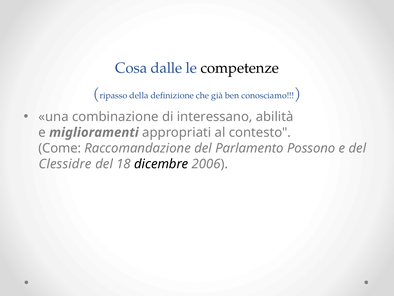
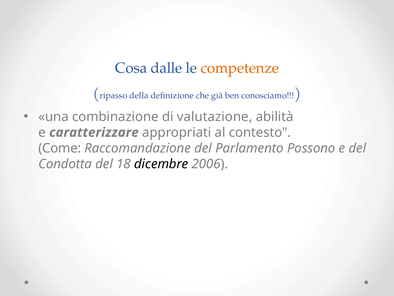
competenze colour: black -> orange (240, 68)
interessano: interessano -> valutazione (215, 116)
miglioramenti: miglioramenti -> caratterizzare (94, 132)
Clessidre: Clessidre -> Condotta (65, 164)
